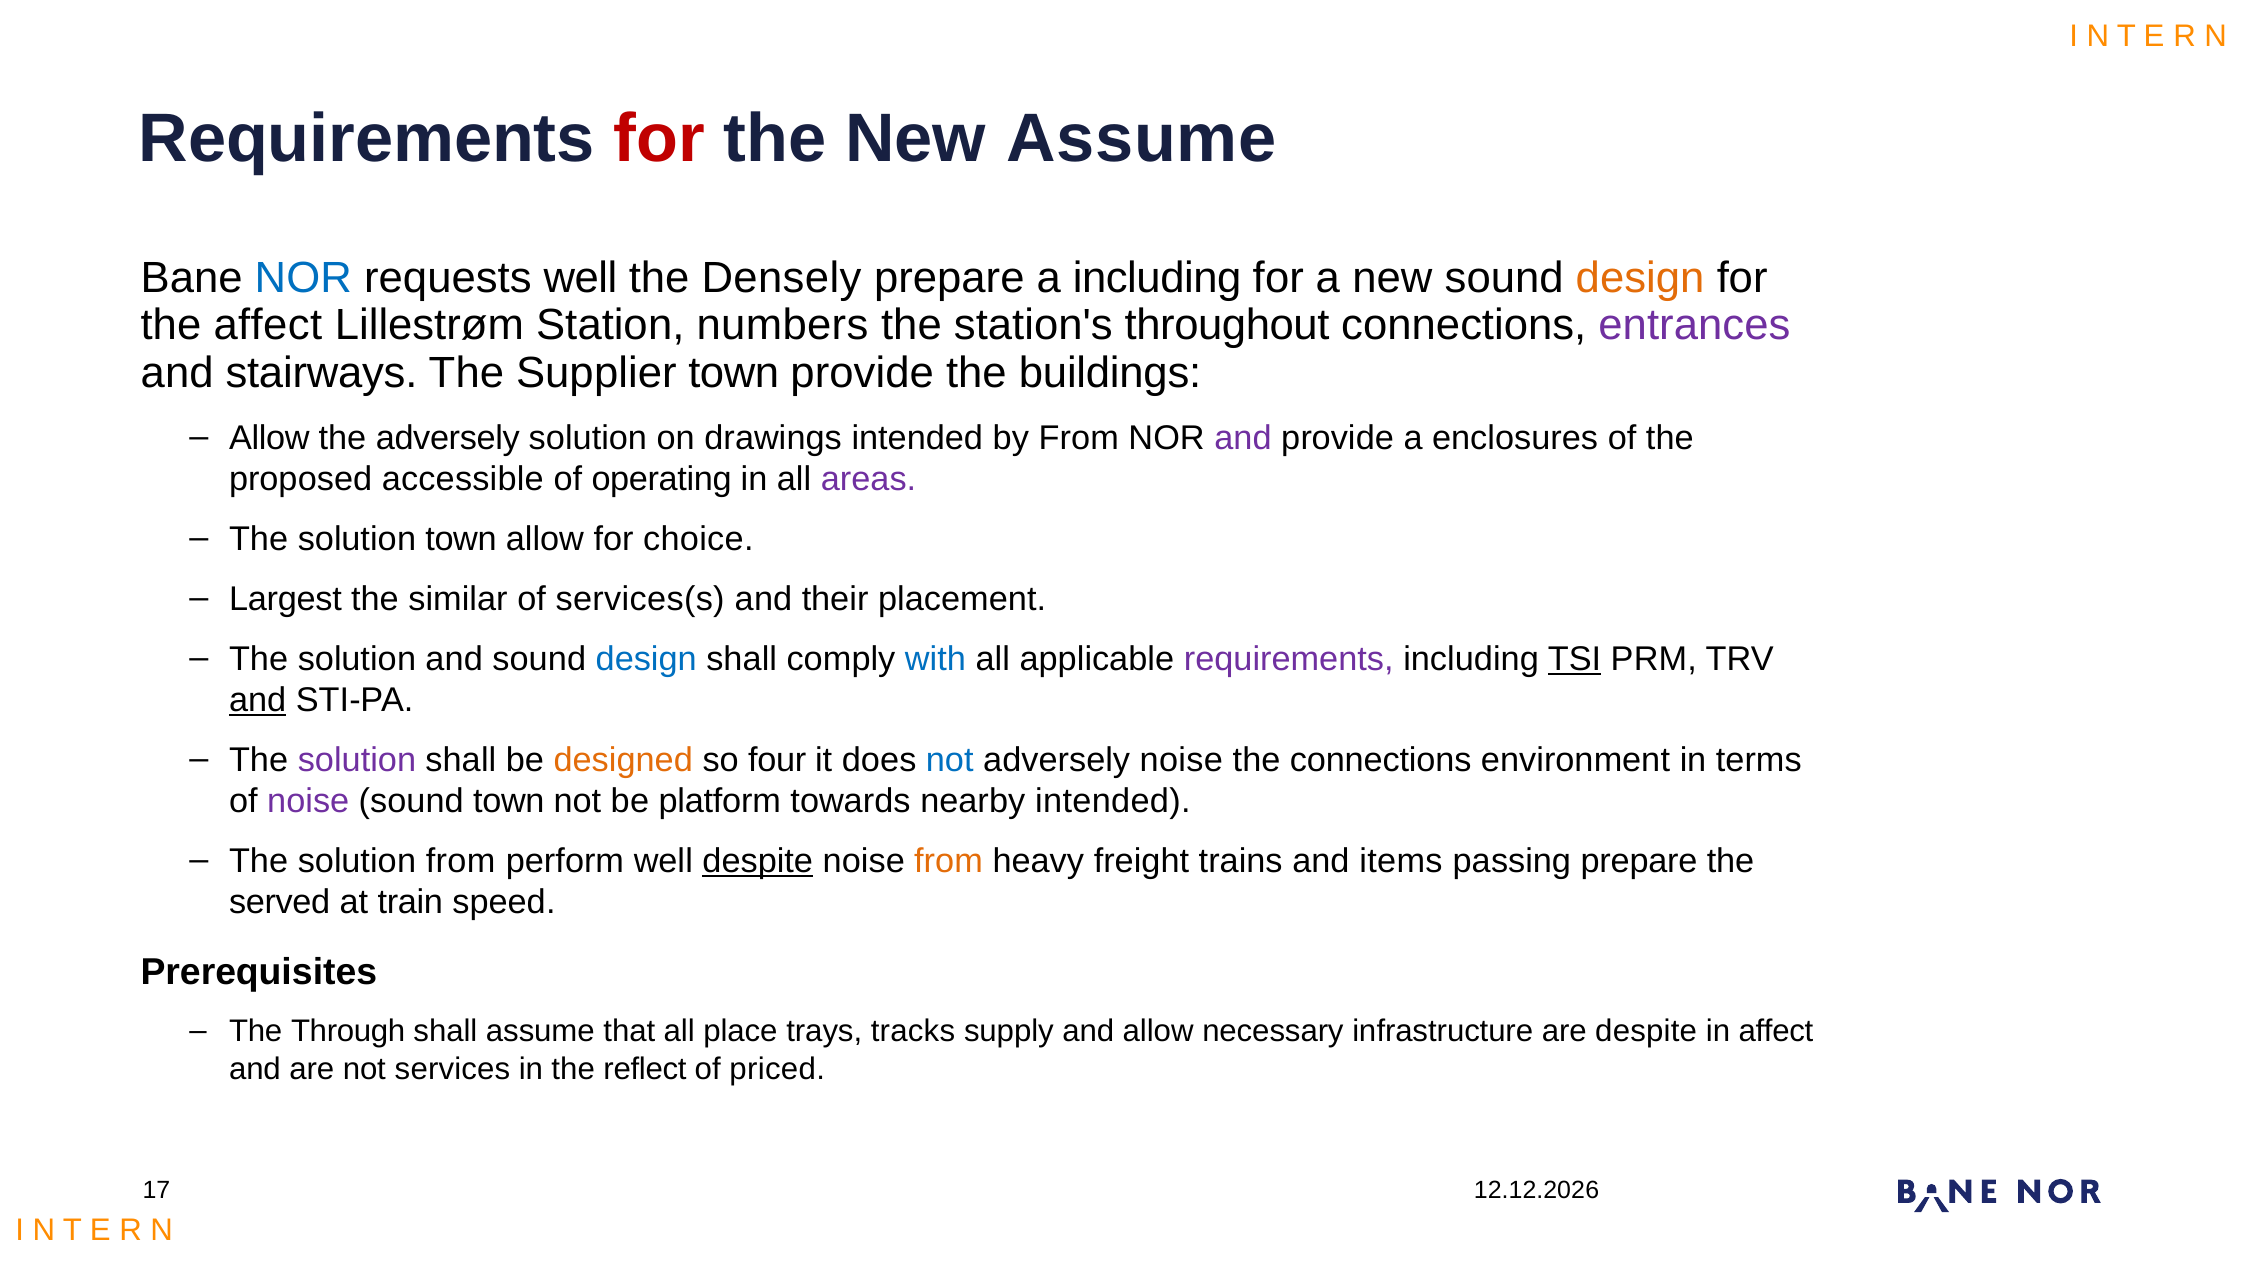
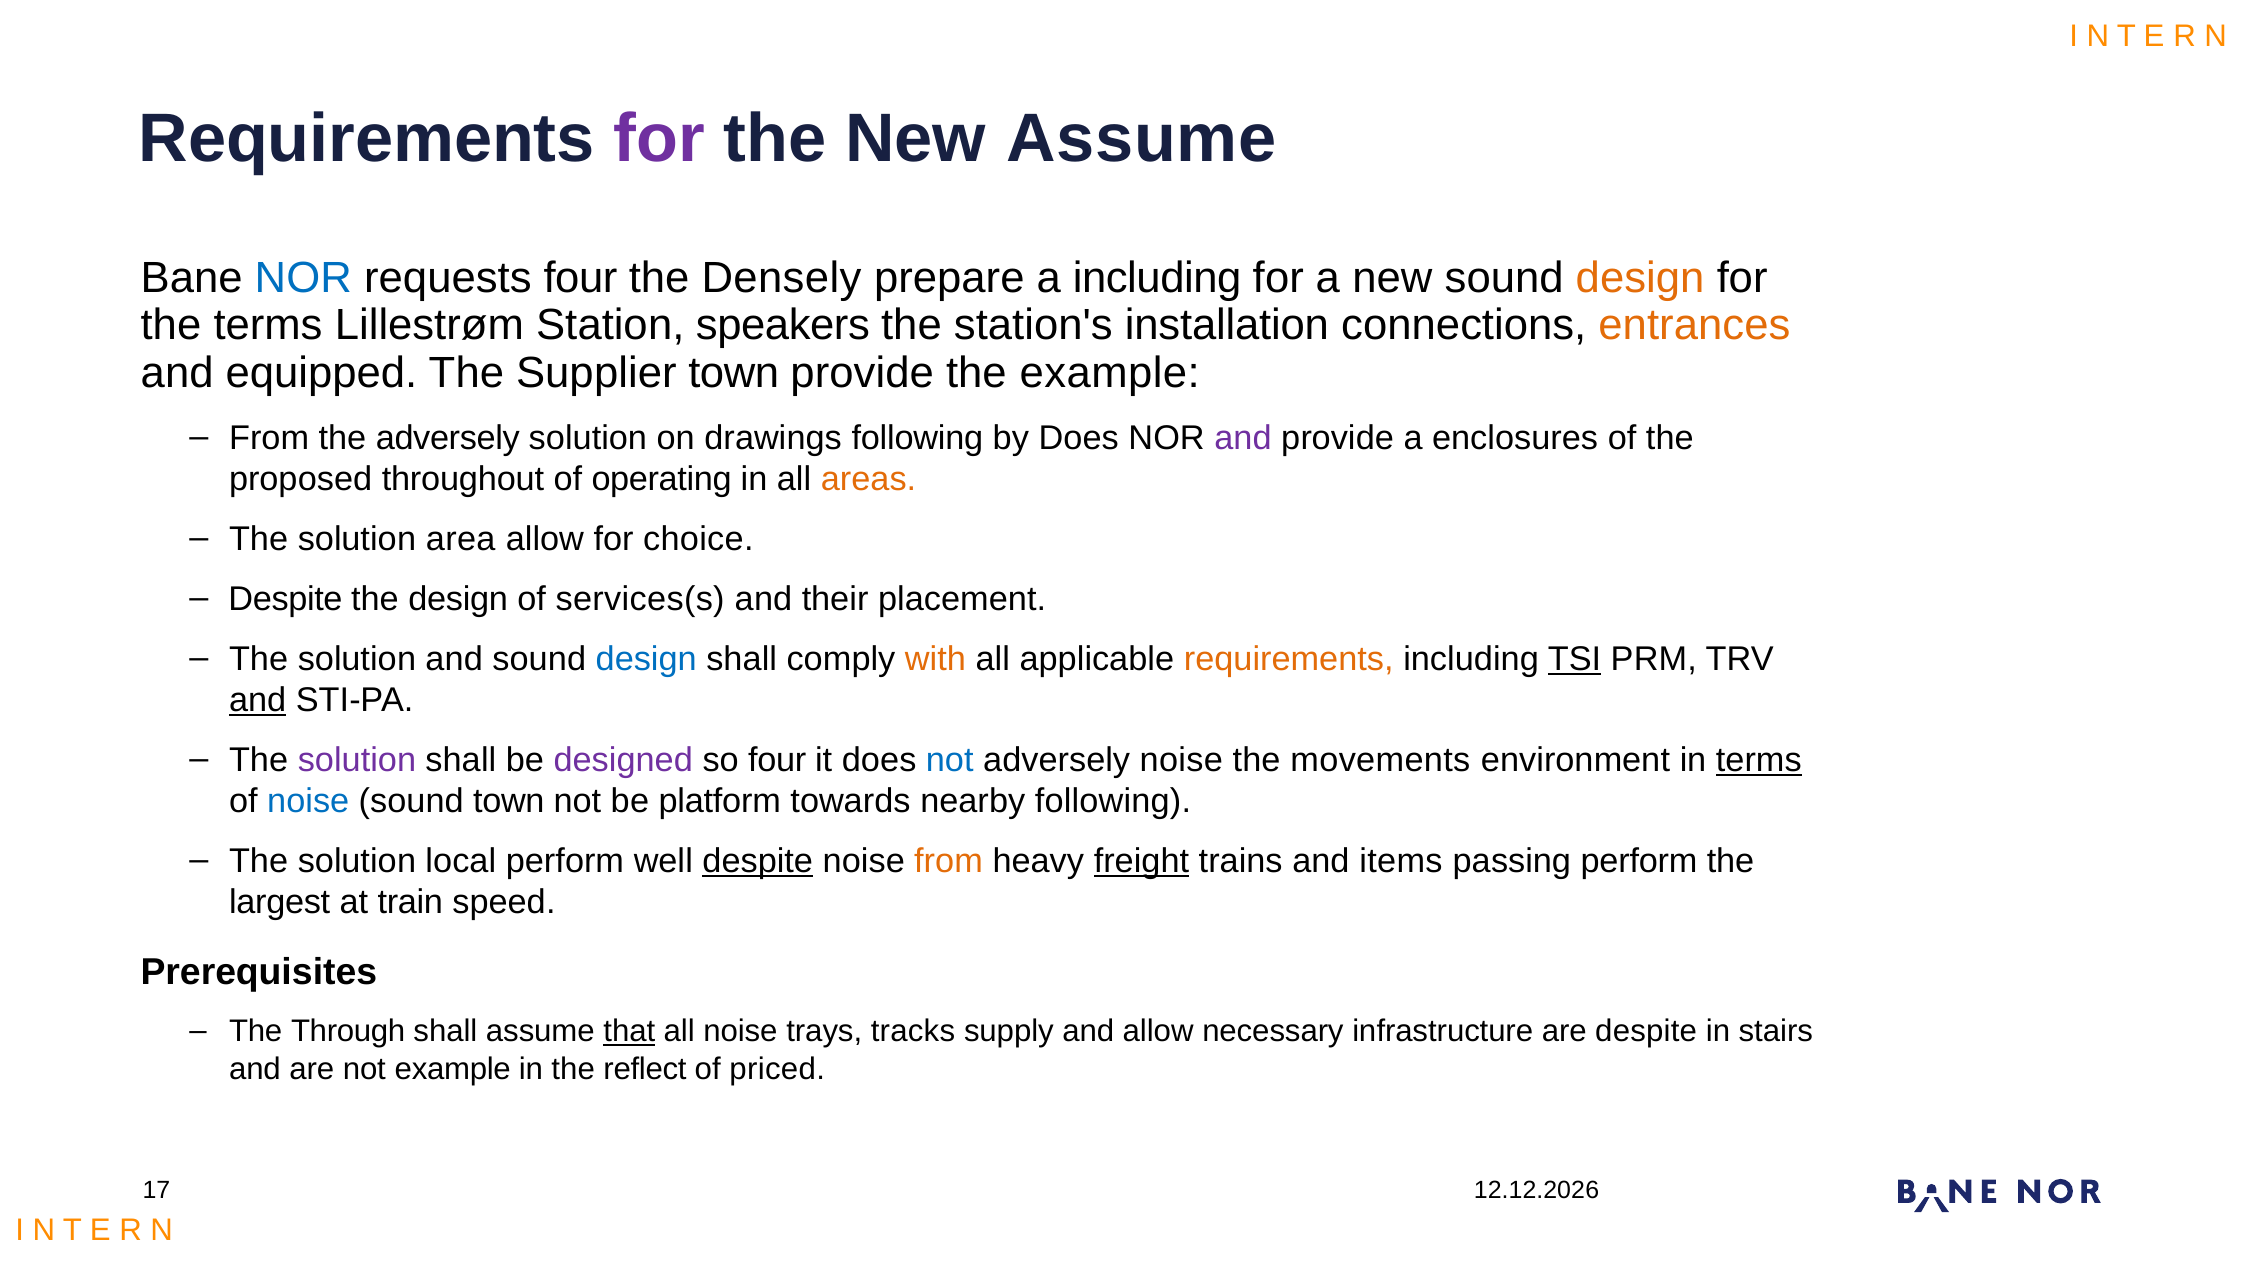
for colour: red -> purple (659, 139)
requests well: well -> four (580, 278)
the affect: affect -> terms (268, 326)
numbers: numbers -> speakers (783, 326)
throughout: throughout -> installation (1227, 326)
entrances colour: purple -> orange (1694, 326)
stairways: stairways -> equipped (321, 373)
the buildings: buildings -> example (1110, 373)
Allow: Allow -> From (269, 438)
drawings intended: intended -> following (917, 438)
by From: From -> Does (1079, 438)
accessible: accessible -> throughout (463, 480)
areas colour: purple -> orange (869, 480)
solution town: town -> area (461, 539)
Largest: Largest -> Despite (285, 599)
the similar: similar -> design (458, 599)
with colour: blue -> orange (935, 659)
requirements colour: purple -> orange (1289, 659)
designed colour: orange -> purple (623, 760)
the connections: connections -> movements (1380, 760)
terms underline: none -> present (1759, 760)
noise colour: purple -> blue (308, 801)
nearby intended: intended -> following (1113, 801)
solution from: from -> local (461, 861)
freight underline: none -> present (1141, 861)
passing prepare: prepare -> perform (1639, 861)
served: served -> largest (280, 903)
that underline: none -> present (629, 1032)
all place: place -> noise (740, 1032)
in affect: affect -> stairs (1776, 1032)
not services: services -> example (453, 1069)
